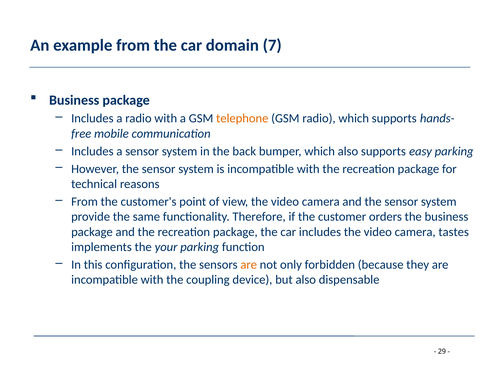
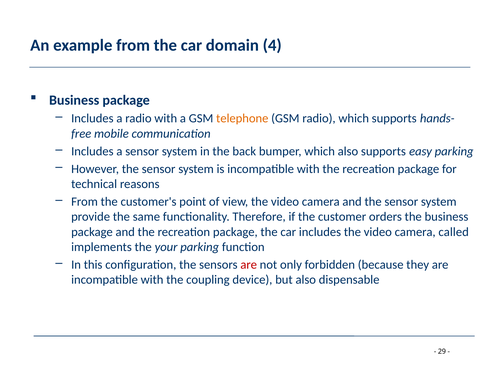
7: 7 -> 4 (272, 45)
tastes: tastes -> called (454, 232)
are colour: orange -> red (249, 265)
